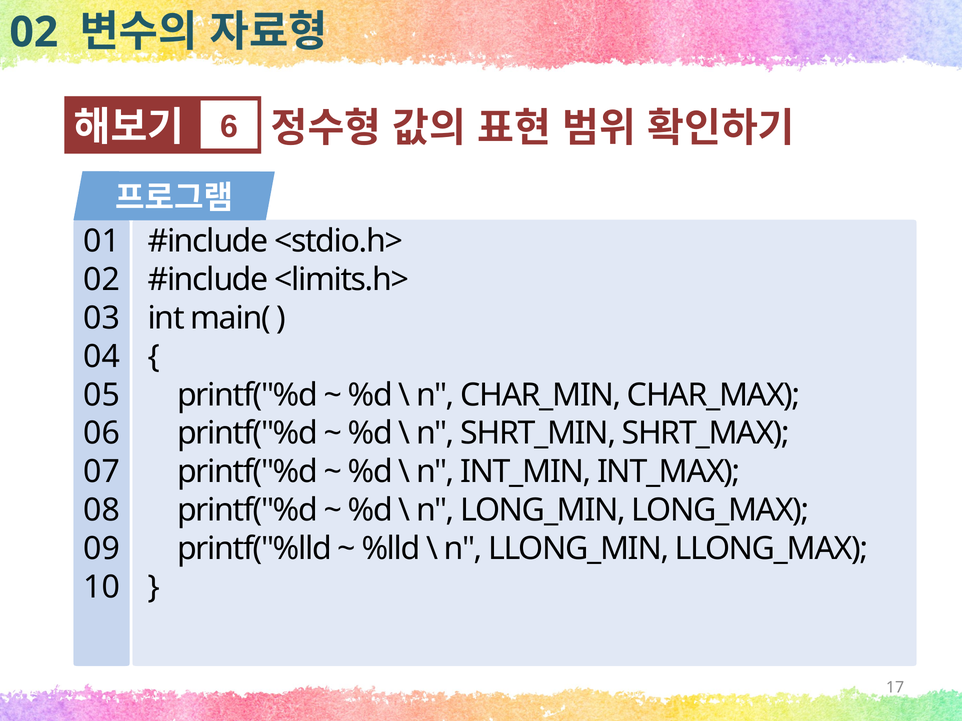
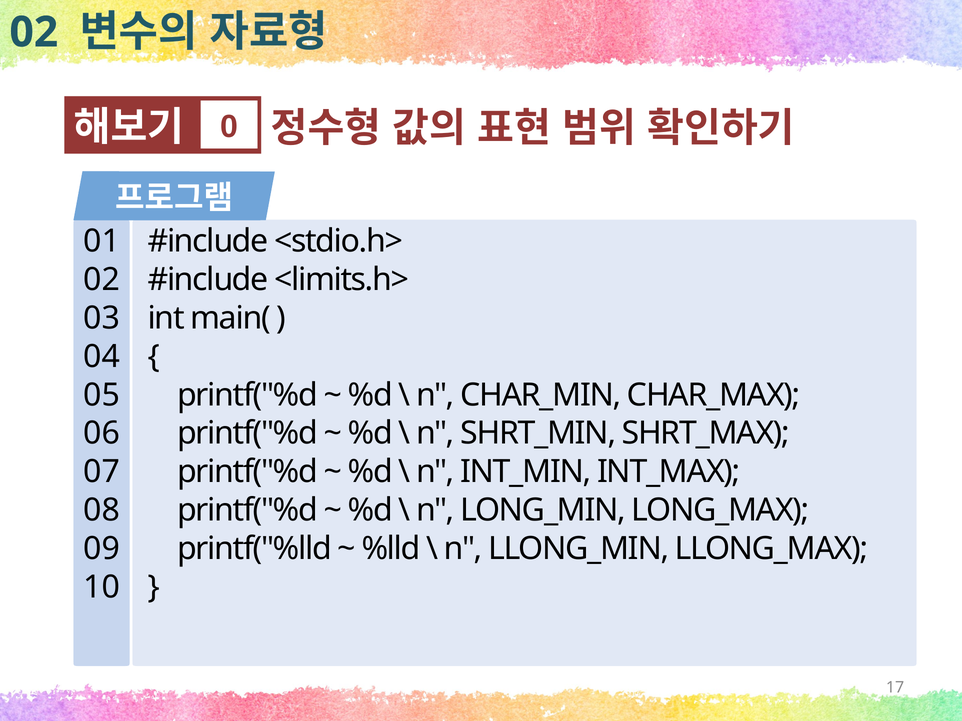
6: 6 -> 0 (229, 127)
